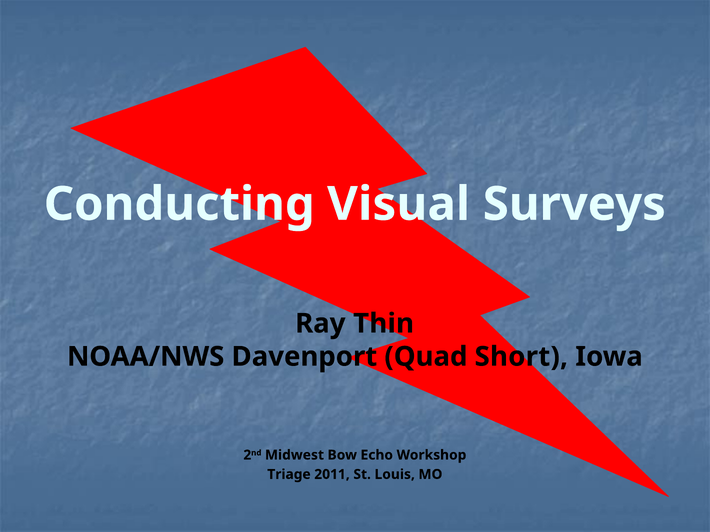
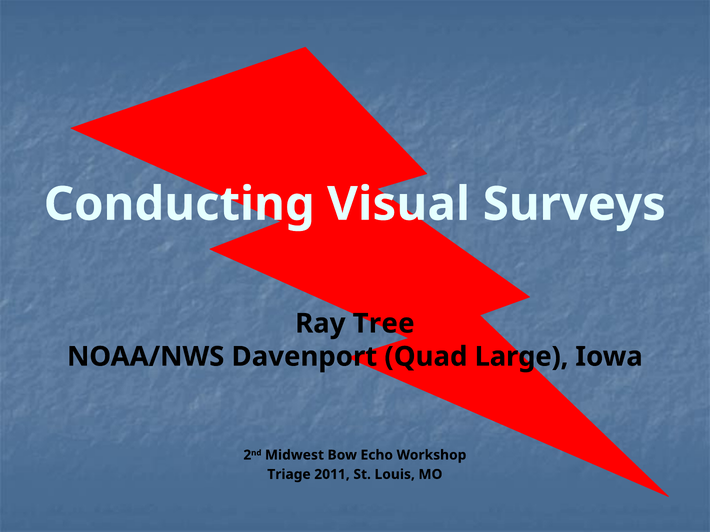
Thin: Thin -> Tree (384, 324)
Short: Short -> Large (521, 357)
